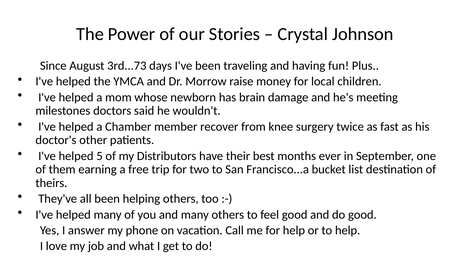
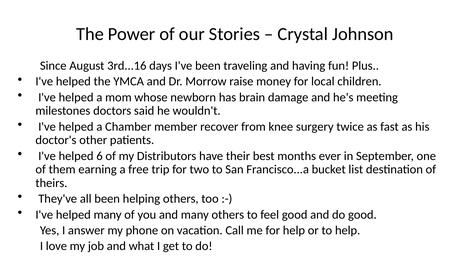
3rd...73: 3rd...73 -> 3rd...16 (127, 66)
5: 5 -> 6 (100, 156)
